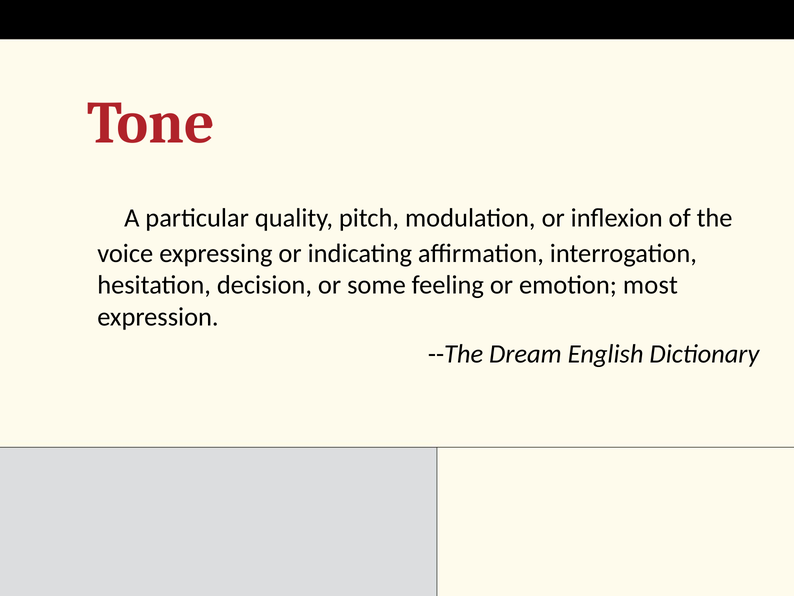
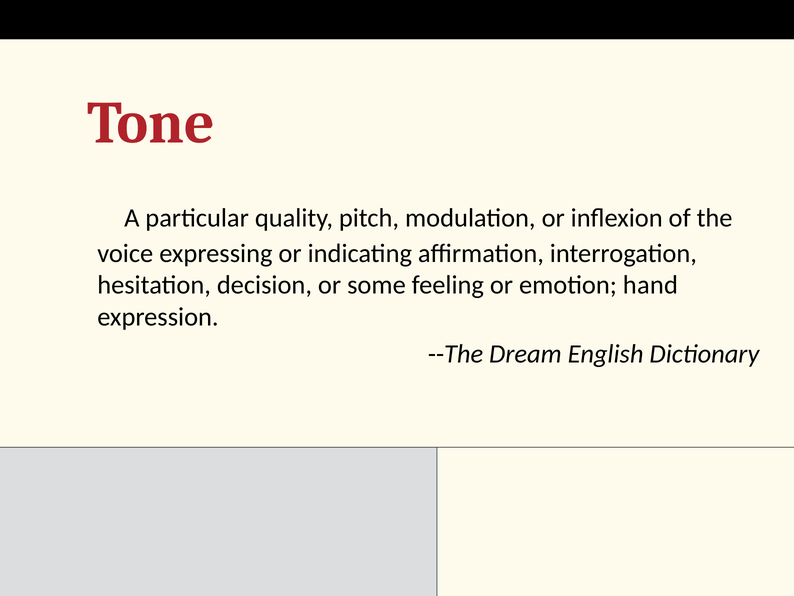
most: most -> hand (650, 285)
